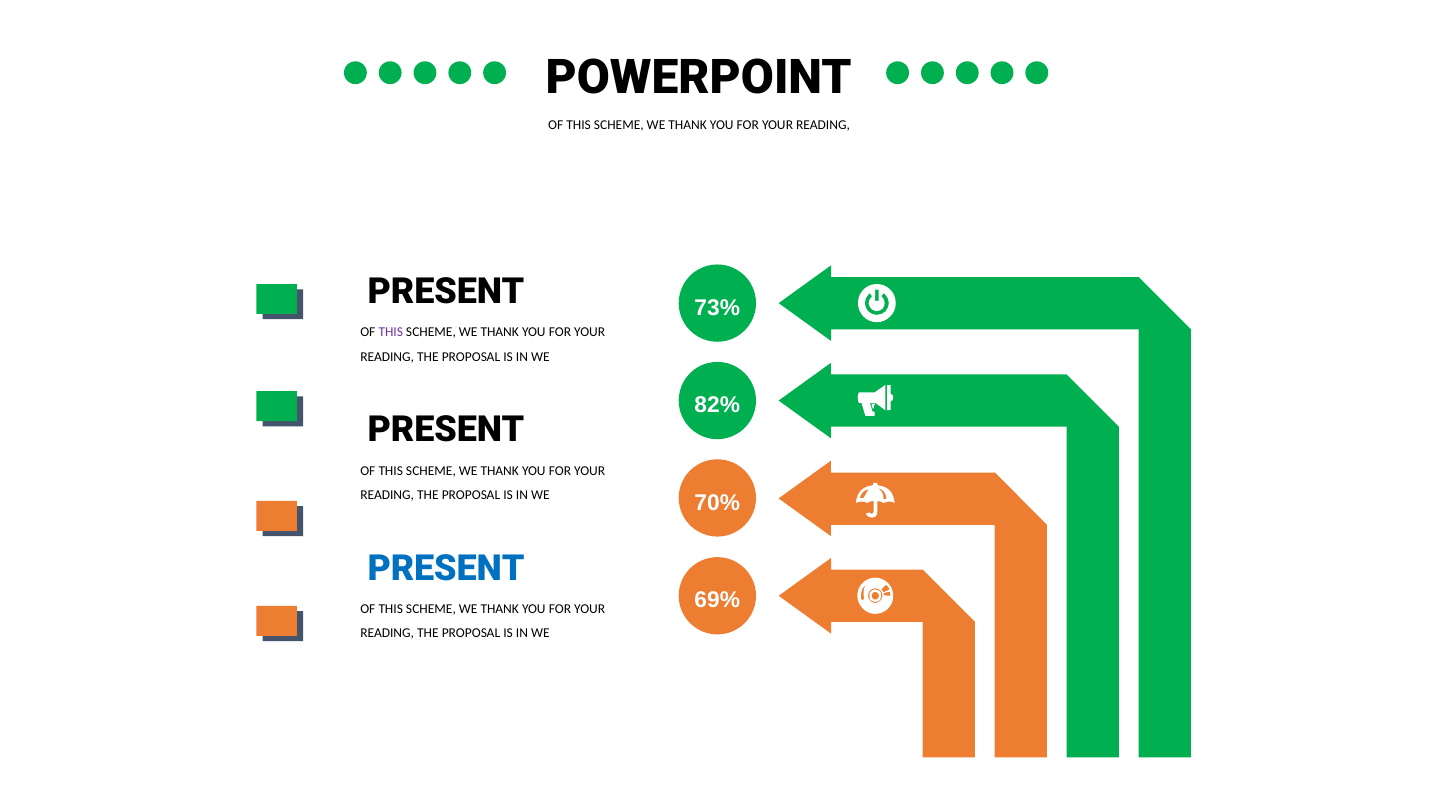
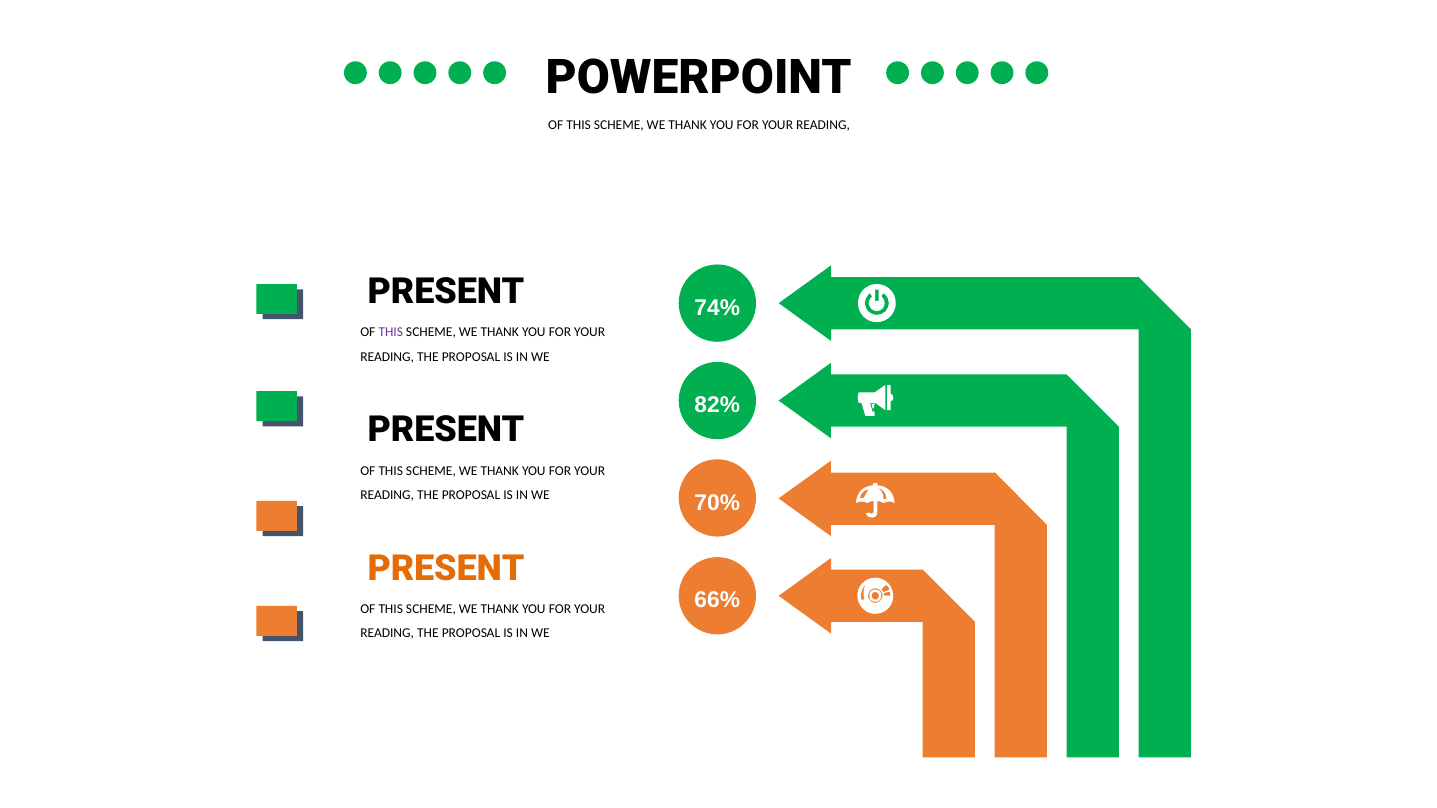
73%: 73% -> 74% (717, 308)
PRESENT colour: blue -> orange (446, 568)
69%: 69% -> 66% (717, 600)
